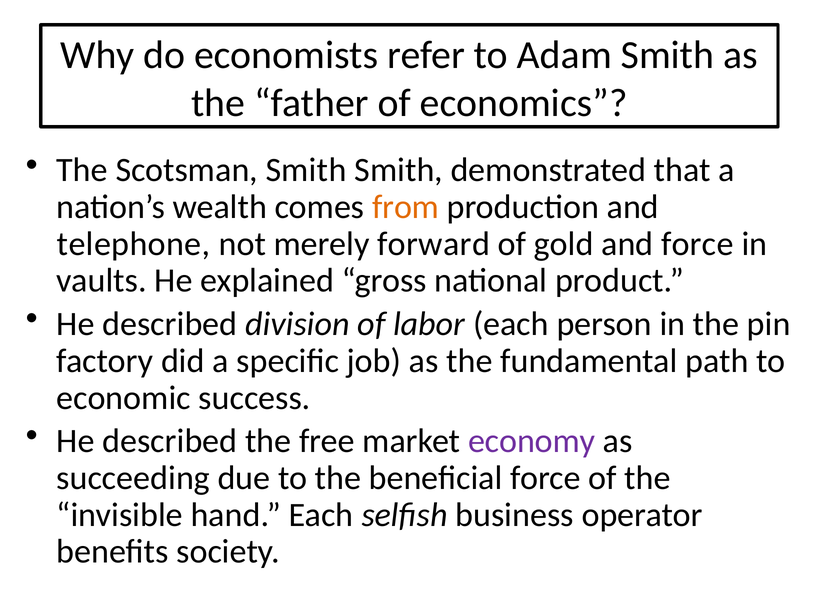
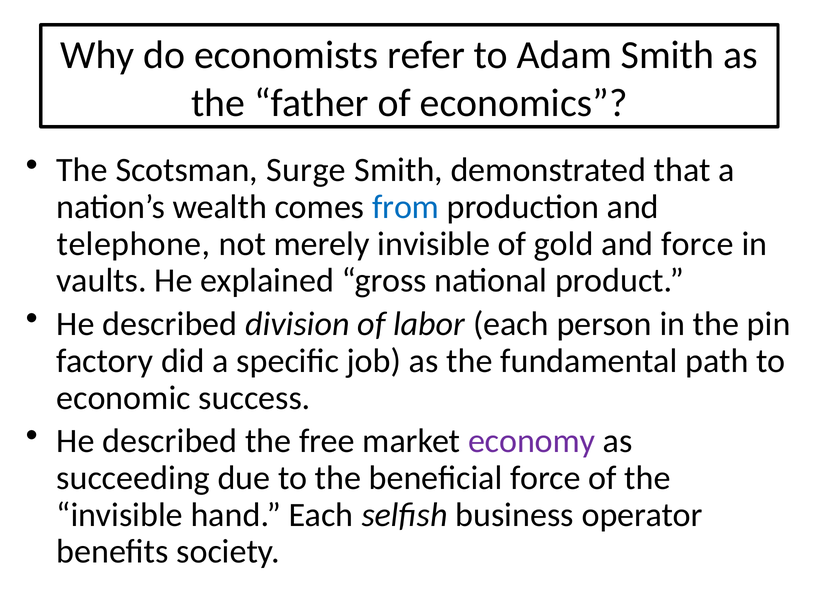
Scotsman Smith: Smith -> Surge (306, 170)
from colour: orange -> blue (406, 207)
merely forward: forward -> invisible (434, 244)
